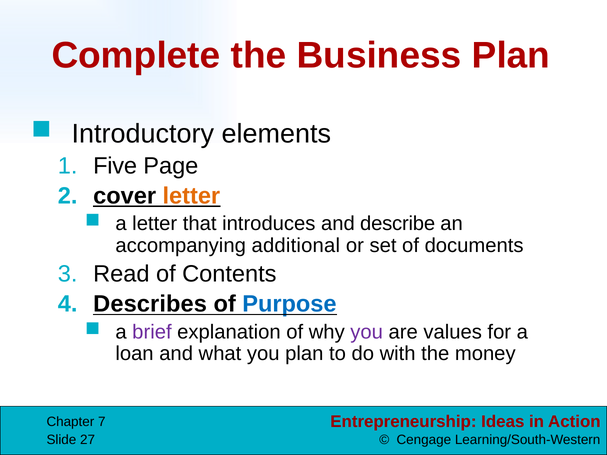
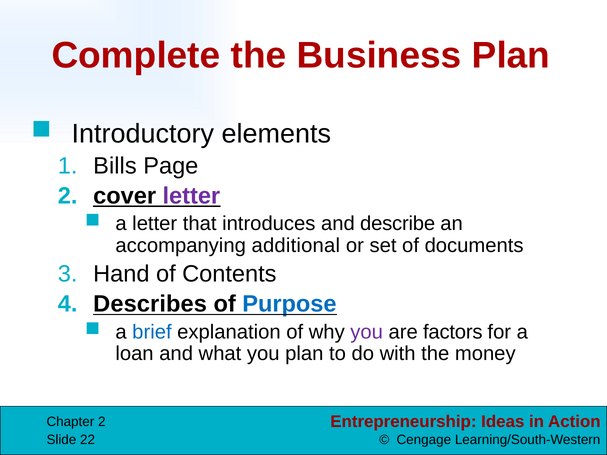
Five: Five -> Bills (115, 166)
letter colour: orange -> purple (191, 196)
Read: Read -> Hand (121, 274)
brief colour: purple -> blue (152, 332)
values: values -> factors (453, 332)
Chapter 7: 7 -> 2 (102, 422)
27: 27 -> 22 (88, 440)
